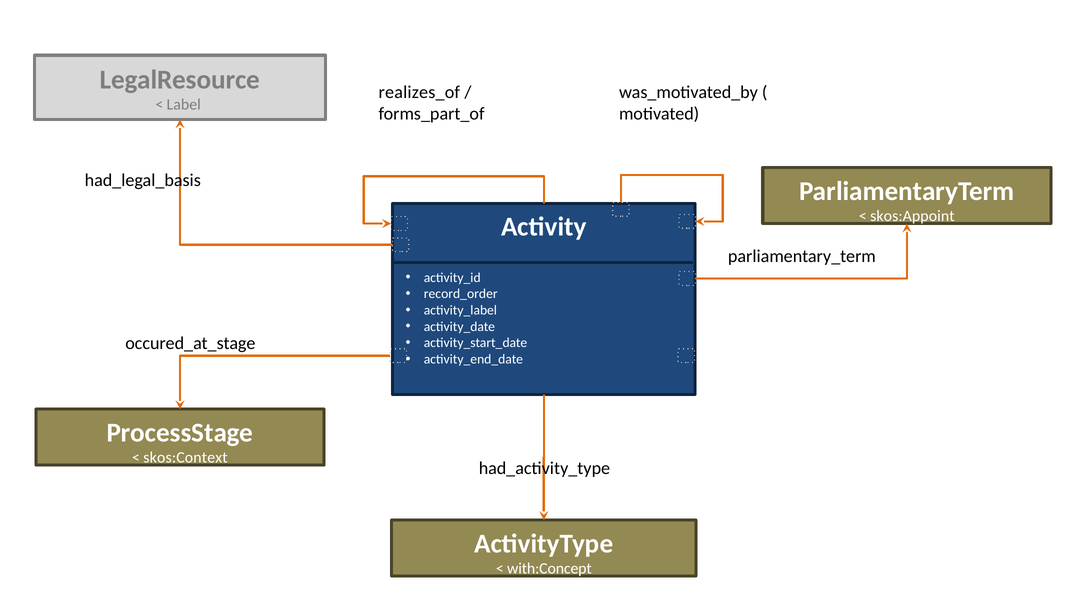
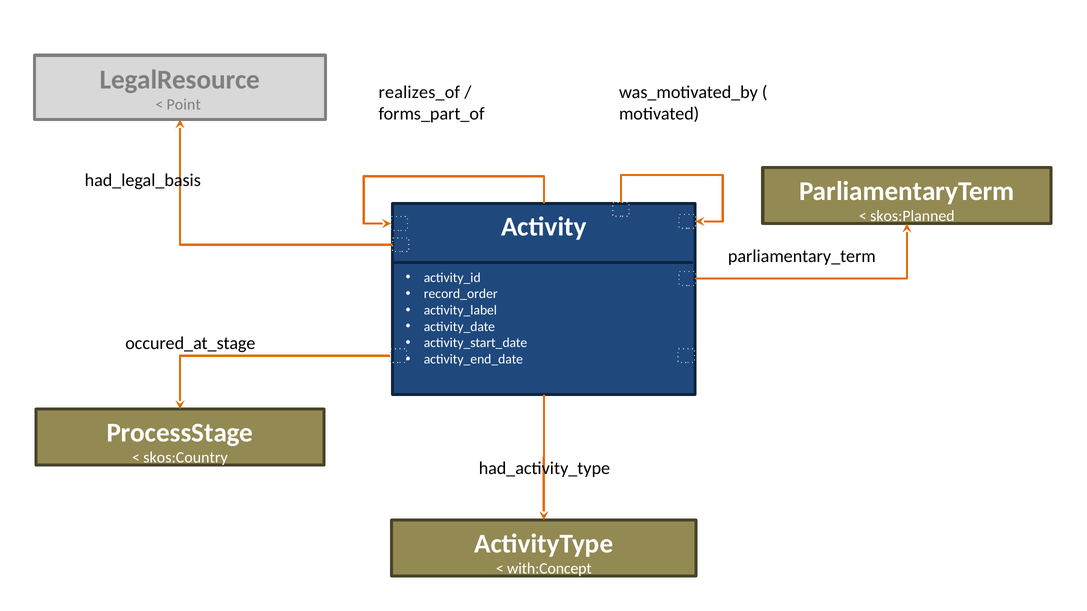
Label: Label -> Point (184, 105)
skos:Appoint: skos:Appoint -> skos:Planned (912, 216)
skos:Context: skos:Context -> skos:Country (186, 458)
